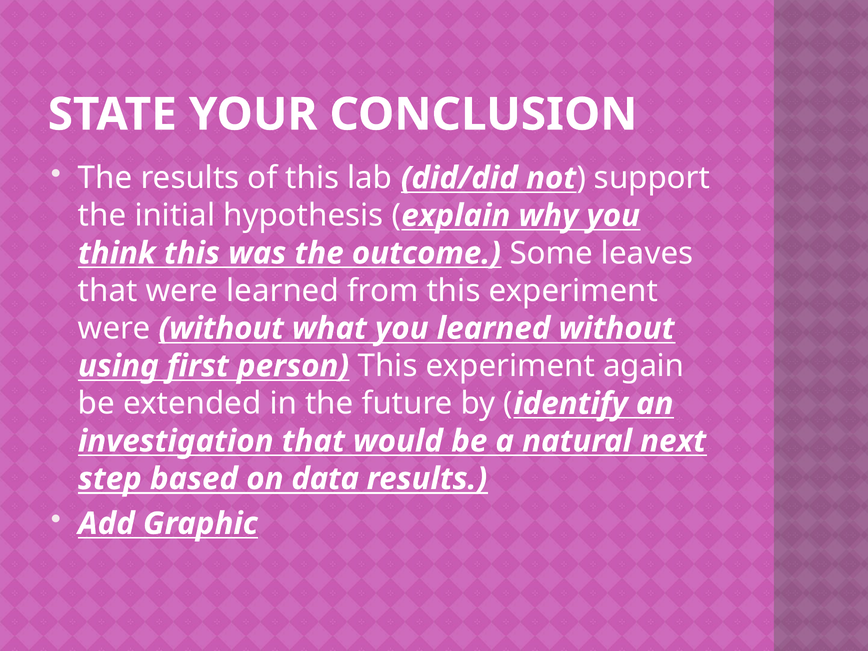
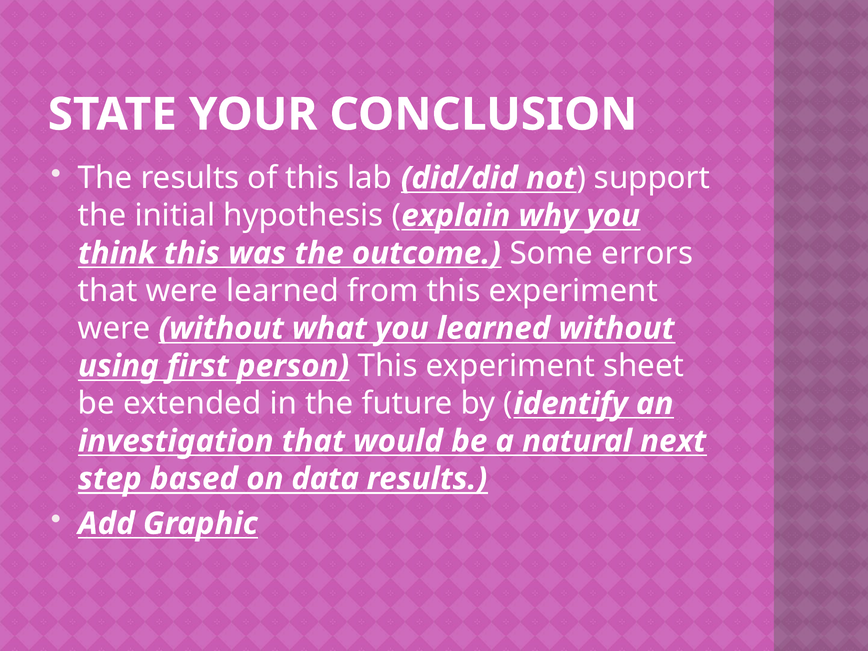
leaves: leaves -> errors (647, 253)
again: again -> sheet (644, 366)
